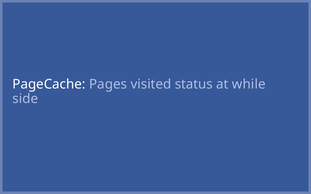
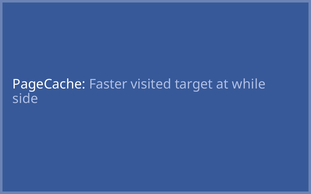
Pages: Pages -> Faster (108, 84)
status: status -> target (194, 84)
